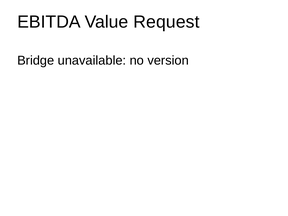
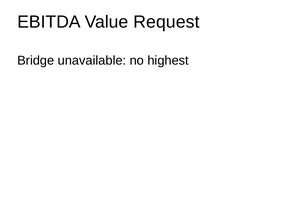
version: version -> highest (168, 60)
